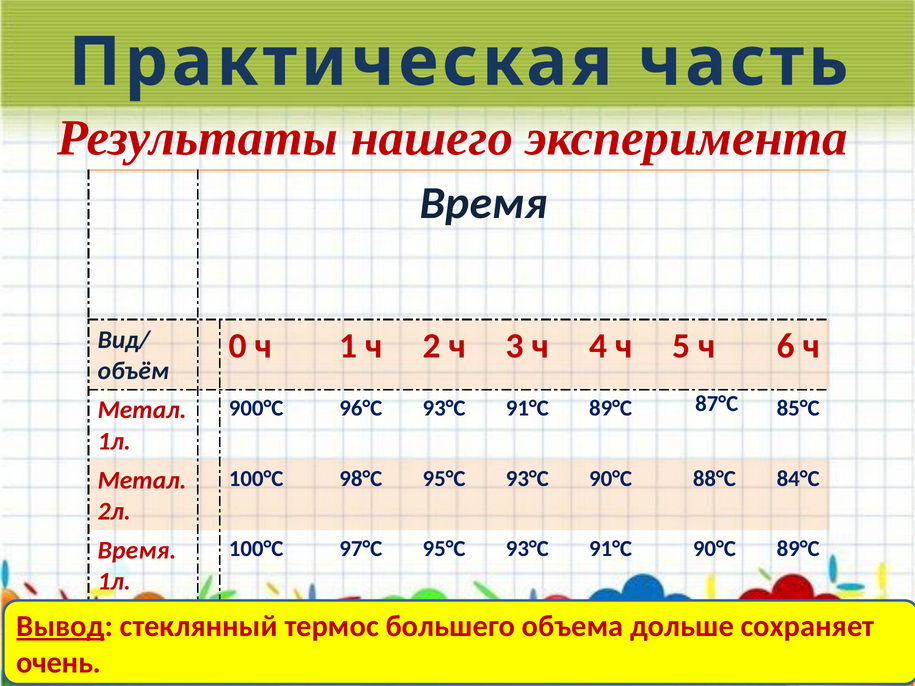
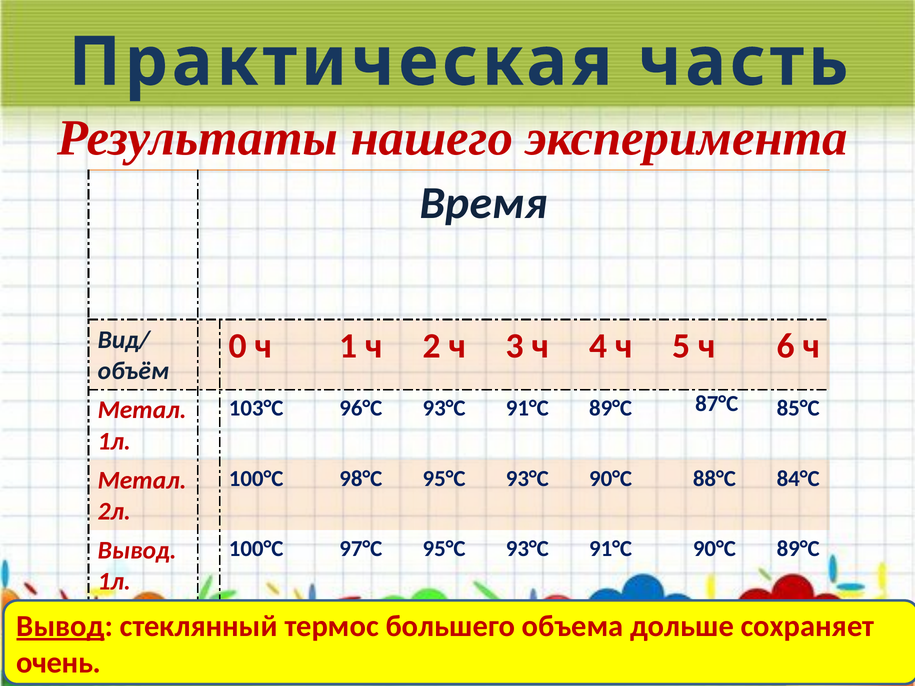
900°С: 900°С -> 103°С (256, 409)
Время: Время -> Вывод (137, 551)
